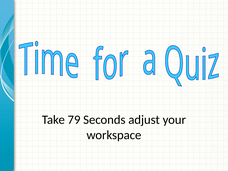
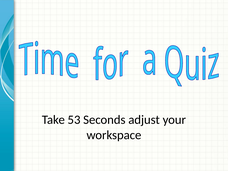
79: 79 -> 53 (74, 120)
